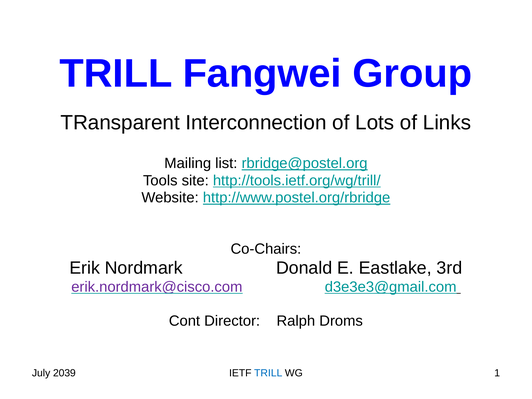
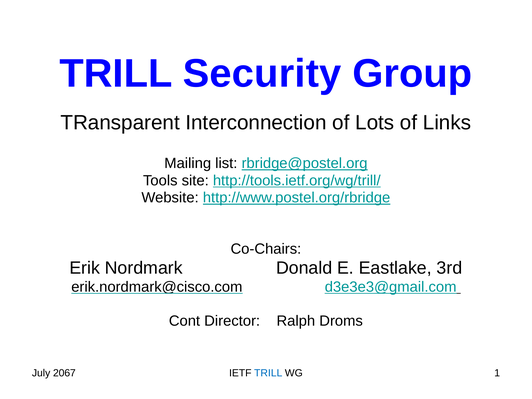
Fangwei: Fangwei -> Security (262, 74)
erik.nordmark@cisco.com colour: purple -> black (157, 287)
2039: 2039 -> 2067 (64, 373)
